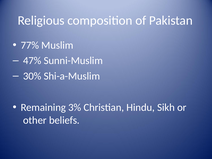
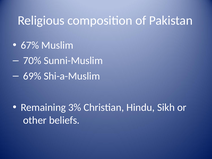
77%: 77% -> 67% (30, 45)
47%: 47% -> 70% (32, 61)
30%: 30% -> 69% (32, 76)
